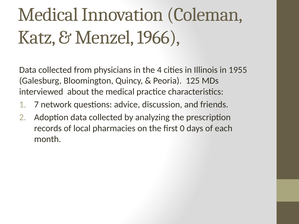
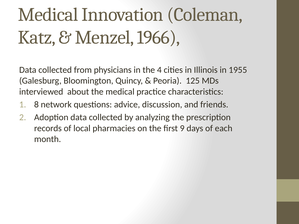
7: 7 -> 8 (36, 105)
0: 0 -> 9 (182, 128)
